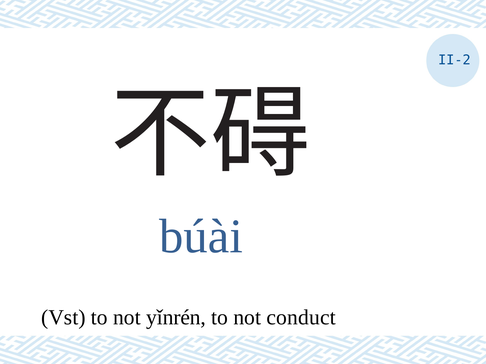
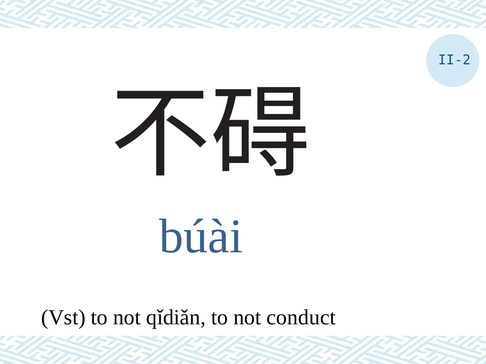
yǐnrén: yǐnrén -> qǐdiǎn (176, 318)
